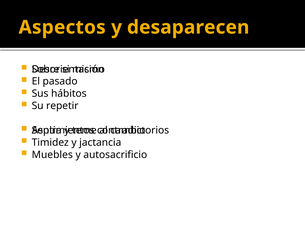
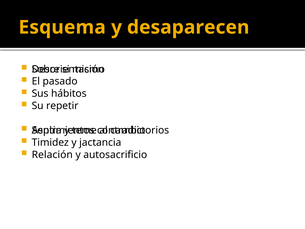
Aspectos: Aspectos -> Esquema (62, 27)
Muebles: Muebles -> Relación (52, 154)
